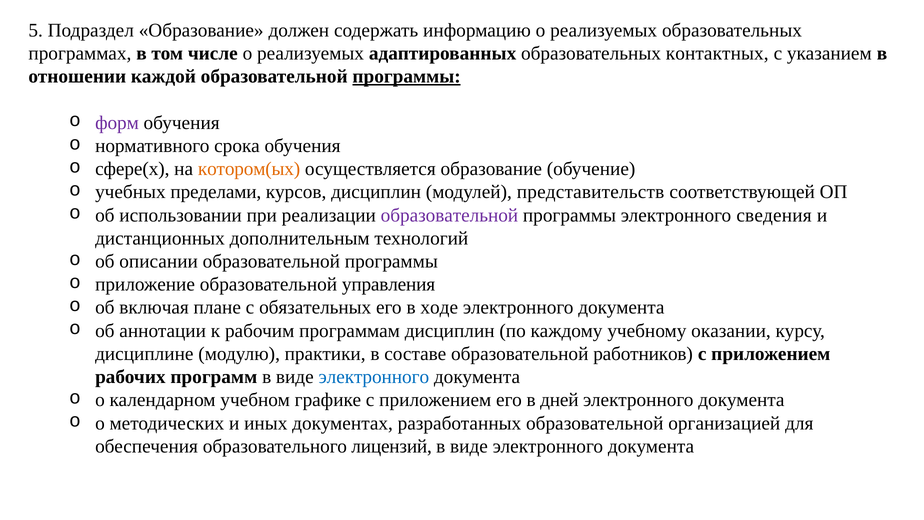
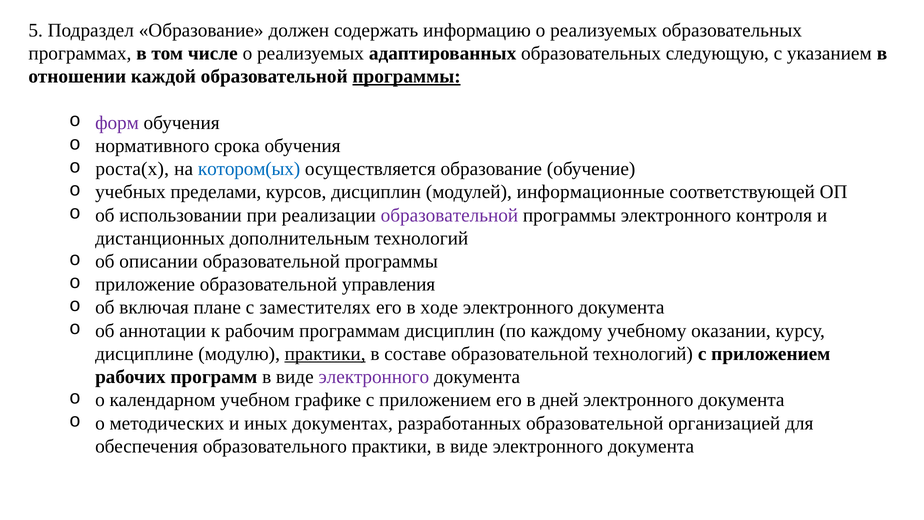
контактных: контактных -> следующую (717, 53)
сфере(х: сфере(х -> роста(х (132, 169)
котором(ых colour: orange -> blue (249, 169)
представительств: представительств -> информационные (591, 192)
сведения: сведения -> контроля (774, 215)
обязательных: обязательных -> заместителях (315, 307)
практики underline: none -> present (325, 354)
образовательной работников: работников -> технологий (643, 354)
электронного colour: blue -> purple (374, 377)
образовательного лицензий: лицензий -> практики (392, 446)
